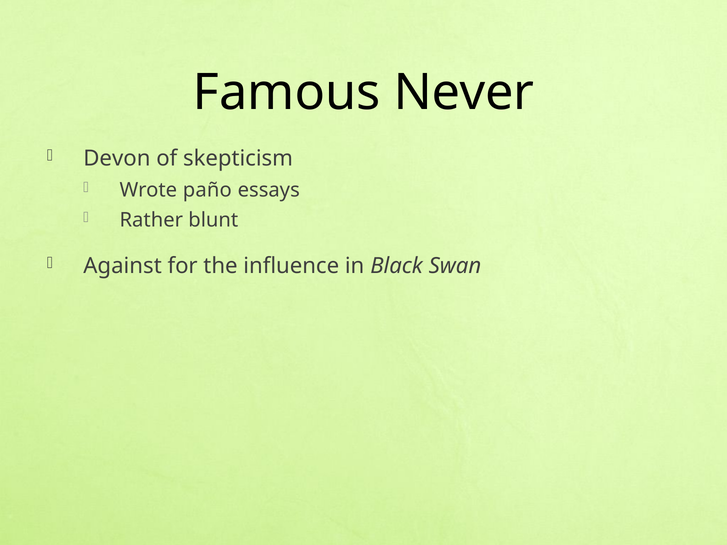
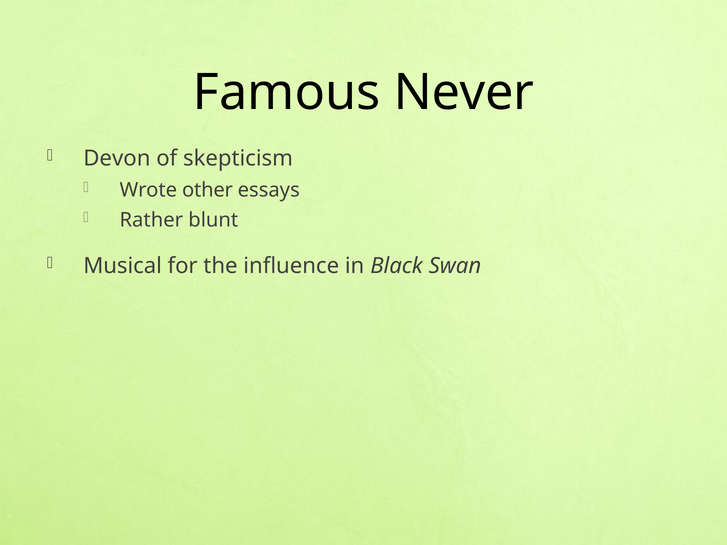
paño: paño -> other (207, 190)
Against: Against -> Musical (123, 266)
